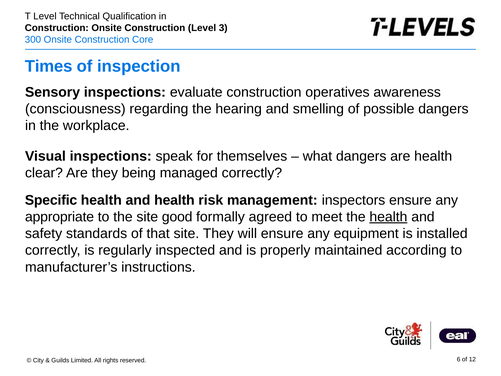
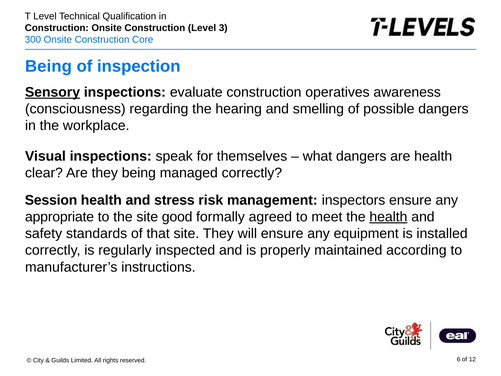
Times: Times -> Being (48, 66)
Sensory underline: none -> present (53, 92)
Specific: Specific -> Session (51, 200)
and health: health -> stress (174, 200)
